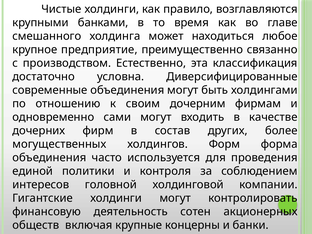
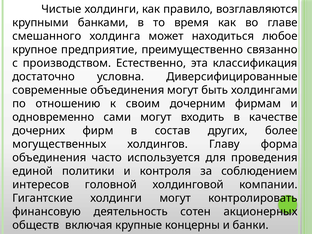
Форм: Форм -> Главу (224, 144)
